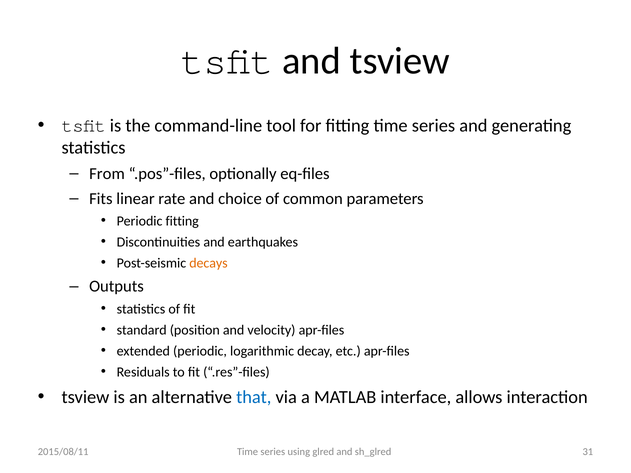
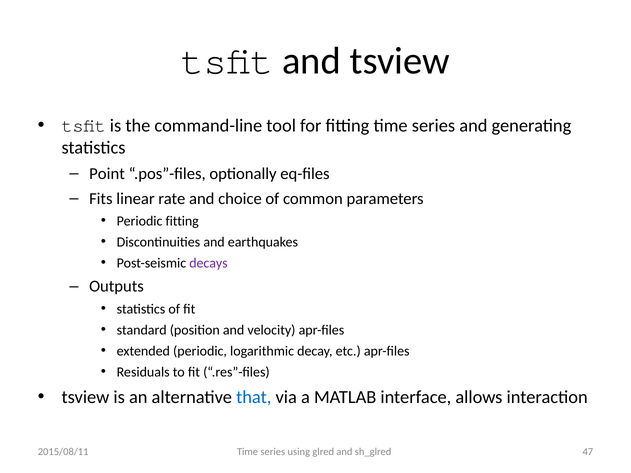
From: From -> Point (107, 174)
decays colour: orange -> purple (208, 263)
31: 31 -> 47 (588, 452)
